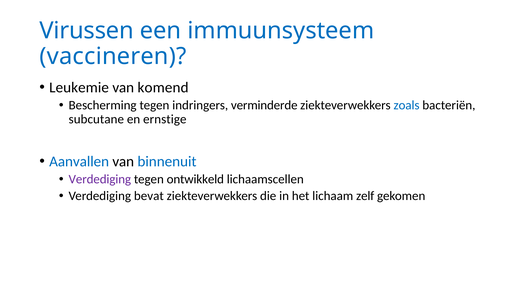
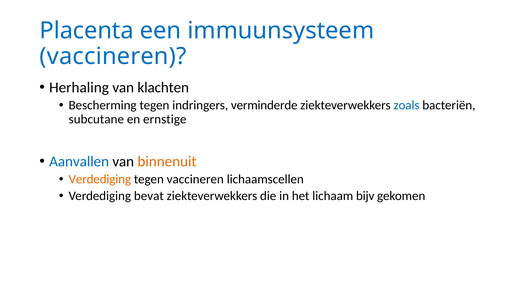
Virussen: Virussen -> Placenta (87, 31)
Leukemie: Leukemie -> Herhaling (79, 88)
komend: komend -> klachten (163, 88)
binnenuit colour: blue -> orange (167, 162)
Verdediging colour: purple -> orange (100, 180)
tegen ontwikkeld: ontwikkeld -> vaccineren (195, 180)
zelf: zelf -> bijv (365, 196)
